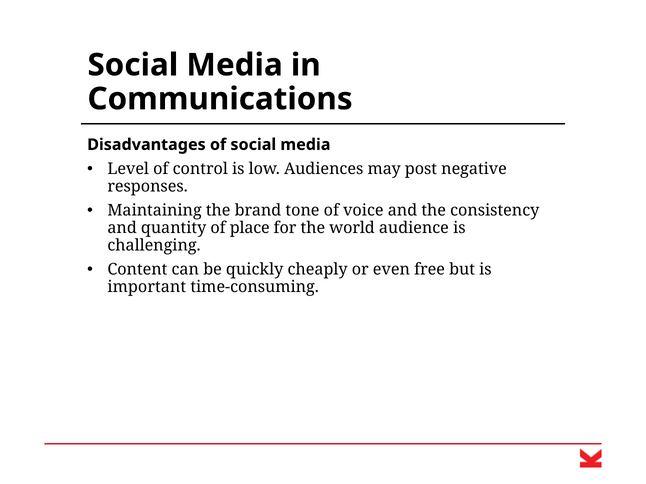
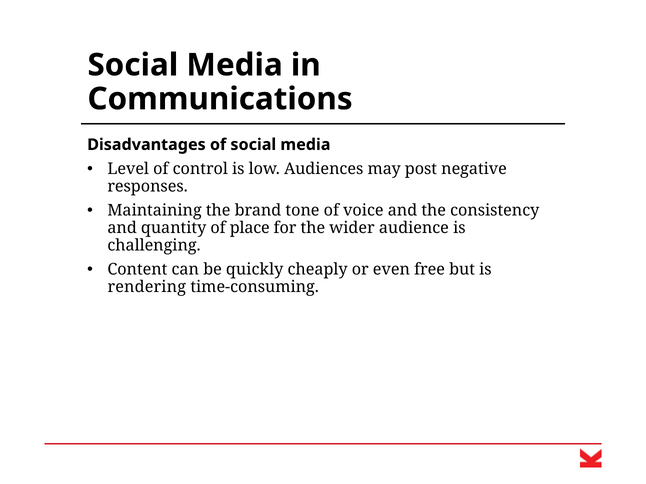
world: world -> wider (352, 228)
important: important -> rendering (147, 287)
